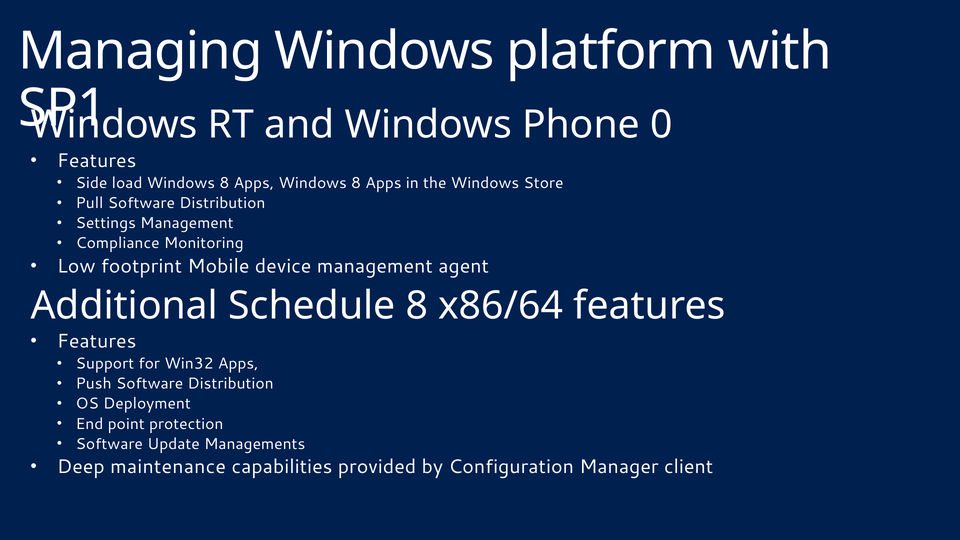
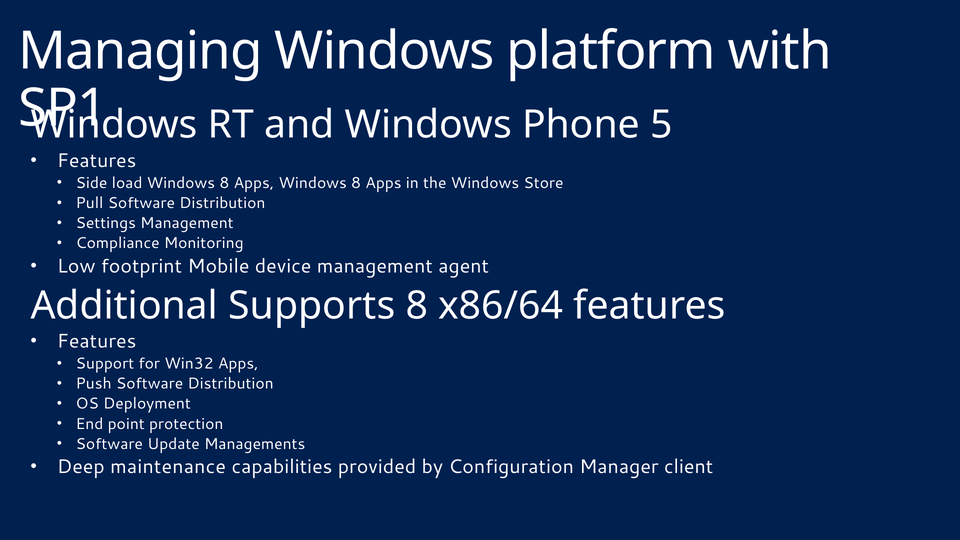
0: 0 -> 5 (661, 125)
Schedule: Schedule -> Supports (312, 306)
